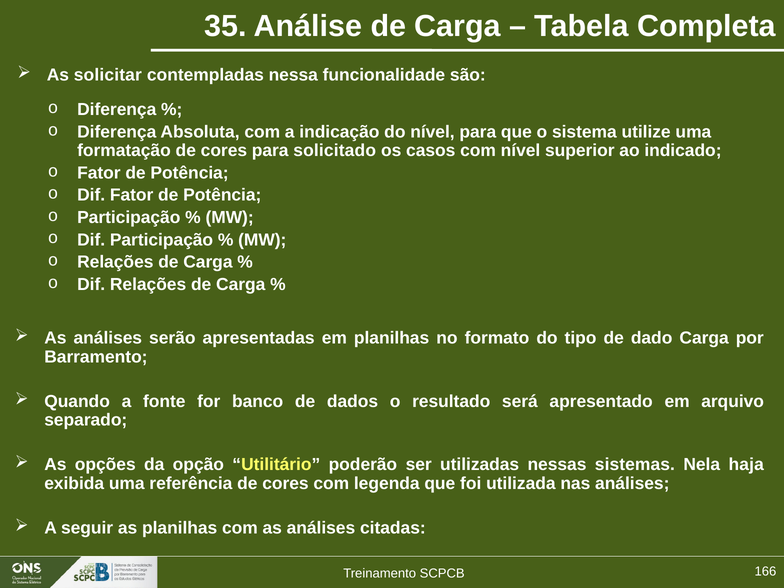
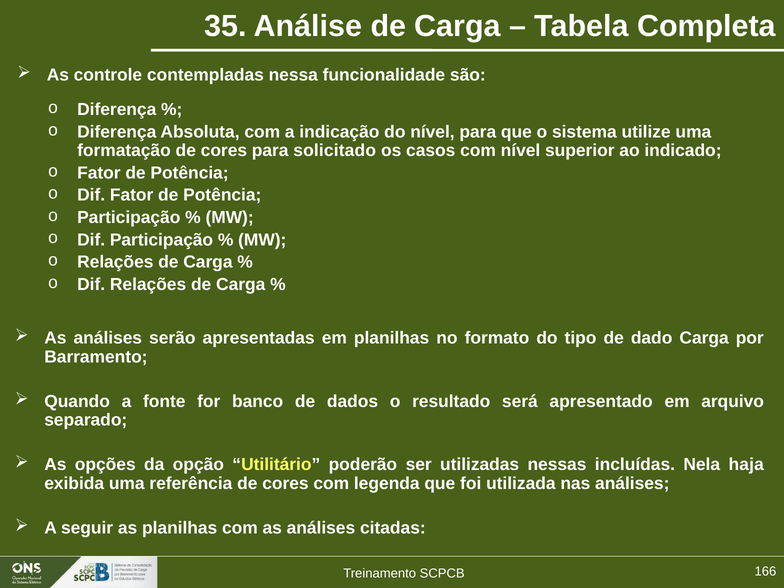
solicitar: solicitar -> controle (108, 75)
sistemas: sistemas -> incluídas (635, 465)
